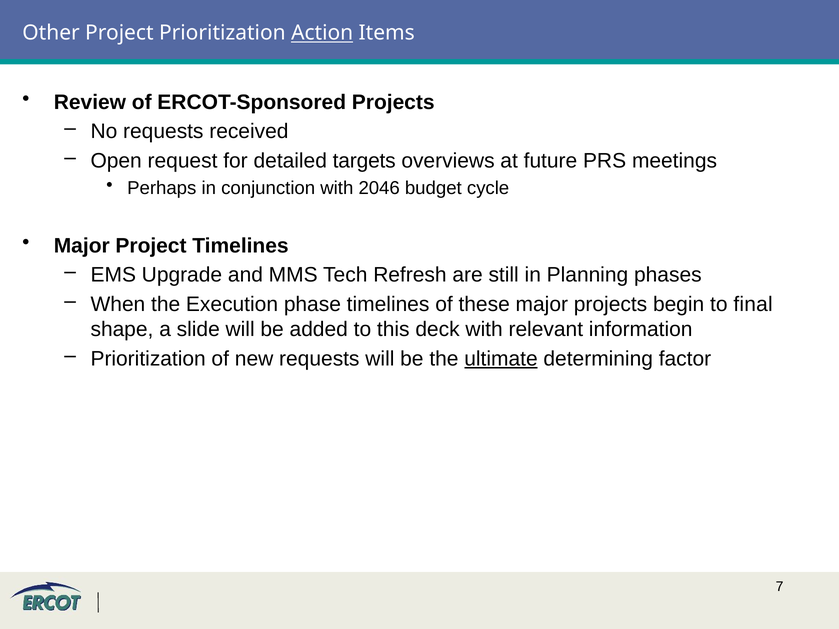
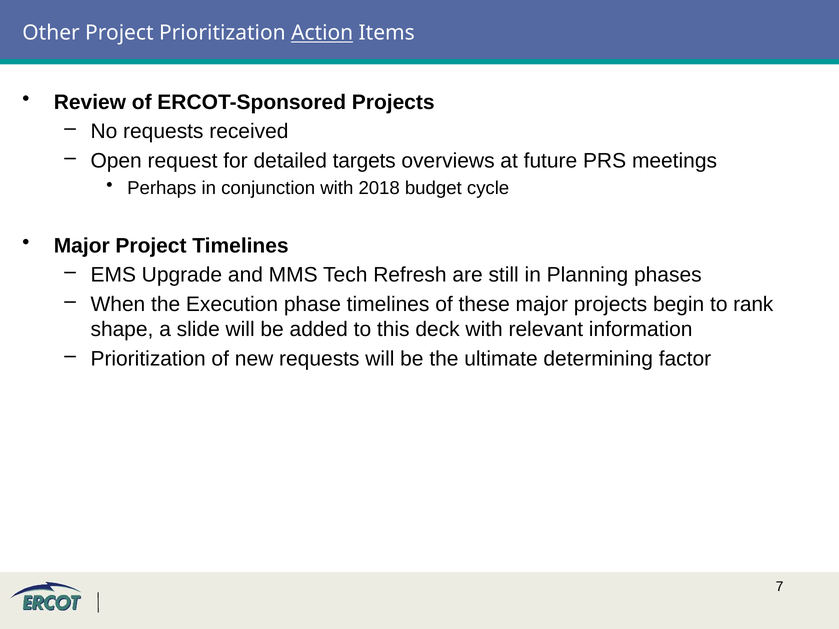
2046: 2046 -> 2018 (379, 188)
final: final -> rank (753, 304)
ultimate underline: present -> none (501, 359)
